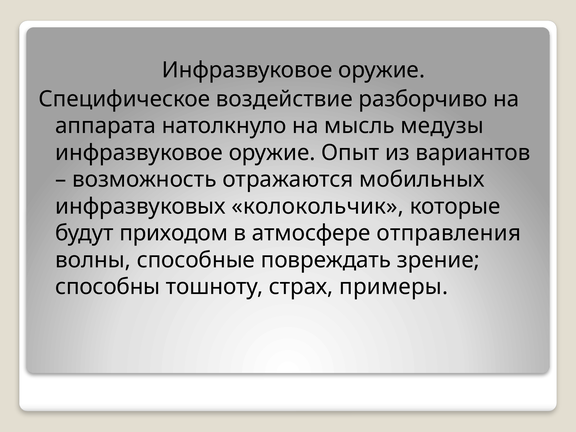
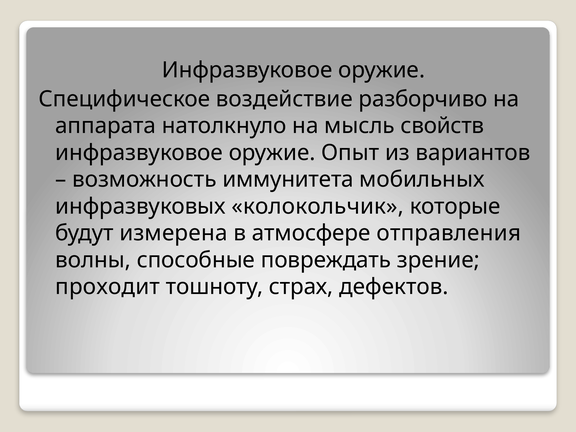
медузы: медузы -> свойств (442, 126)
отражаются: отражаются -> иммунитета (288, 180)
приходом: приходом -> измерена (173, 233)
способны: способны -> проходит (108, 287)
примеры: примеры -> дефектов (394, 287)
